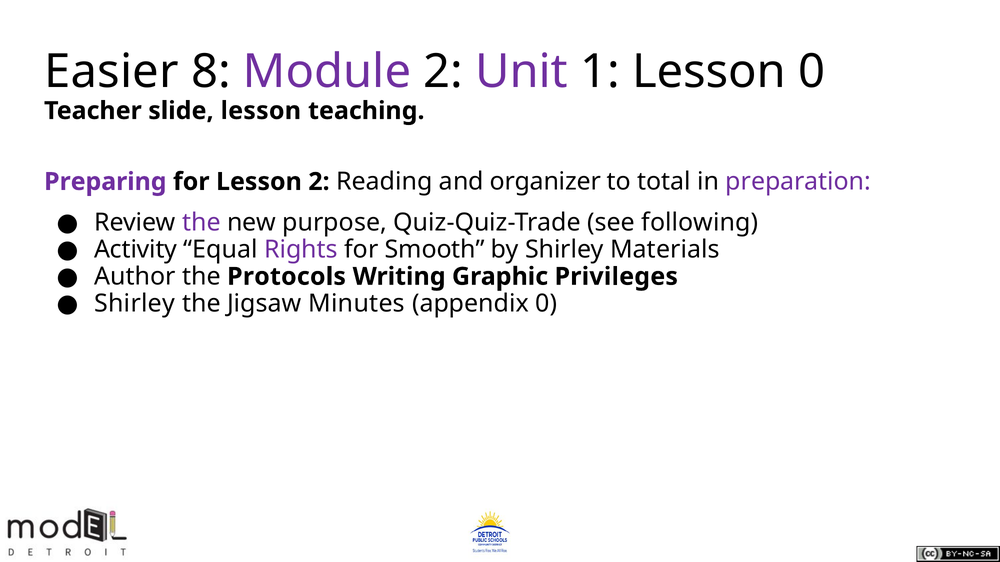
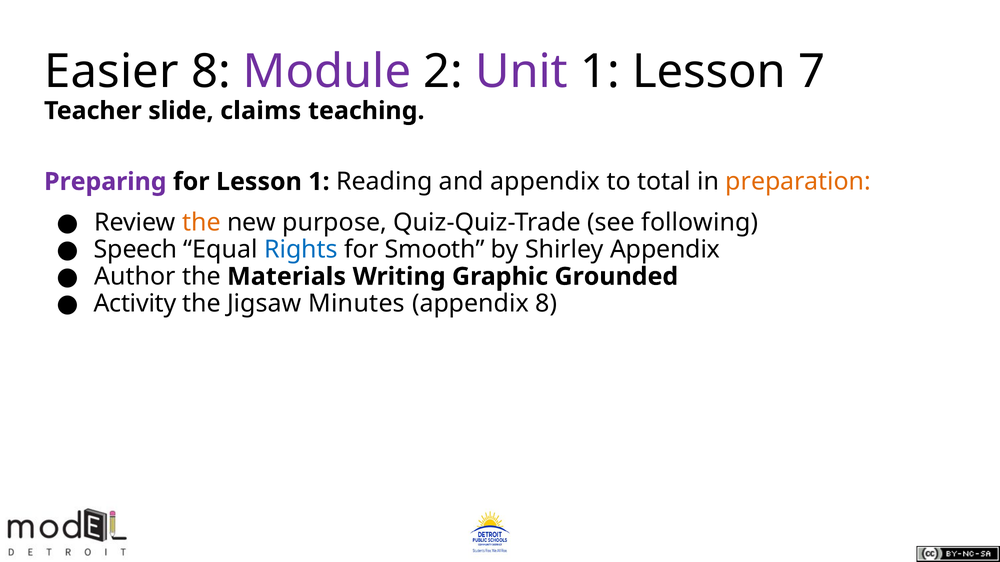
Lesson 0: 0 -> 7 (812, 72)
slide lesson: lesson -> claims (261, 111)
Lesson 2: 2 -> 1 (319, 182)
and organizer: organizer -> appendix (545, 182)
preparation colour: purple -> orange (798, 182)
the colour: purple -> orange (201, 223)
Activity: Activity -> Speech (136, 250)
Rights colour: purple -> blue (301, 250)
Shirley Materials: Materials -> Appendix (665, 250)
Protocols: Protocols -> Materials (287, 277)
Privileges: Privileges -> Grounded (616, 277)
Shirley: Shirley -> Activity (135, 304)
appendix 0: 0 -> 8 (546, 304)
